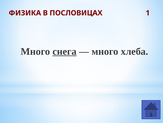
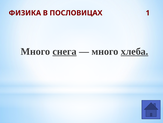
хлеба underline: none -> present (134, 51)
